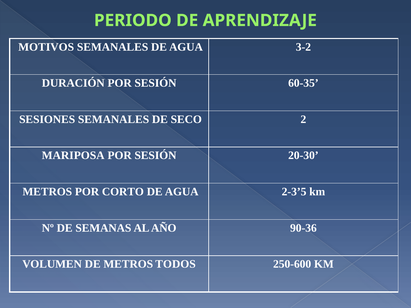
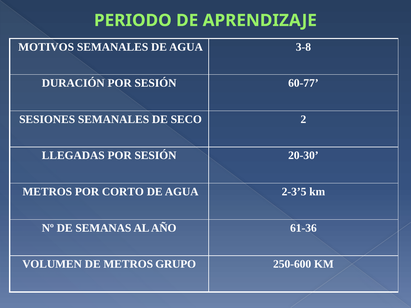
3-2: 3-2 -> 3-8 (303, 47)
60-35: 60-35 -> 60-77 (303, 83)
MARIPOSA: MARIPOSA -> LLEGADAS (73, 156)
90-36: 90-36 -> 61-36 (303, 228)
TODOS: TODOS -> GRUPO (176, 264)
